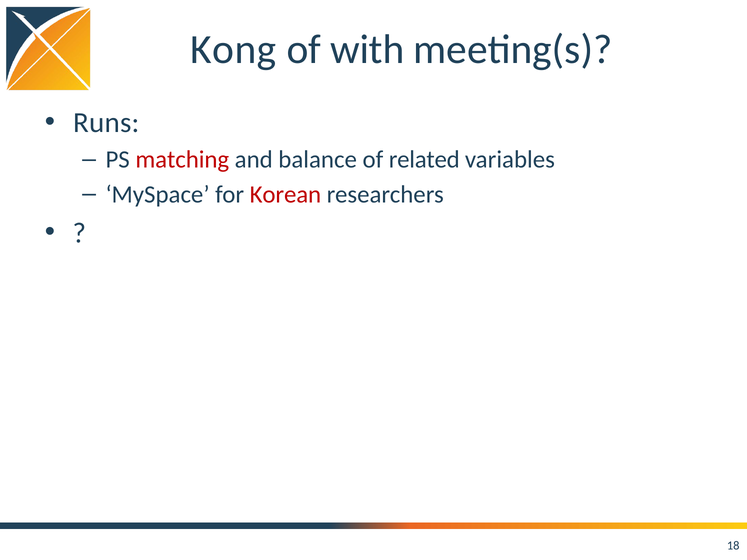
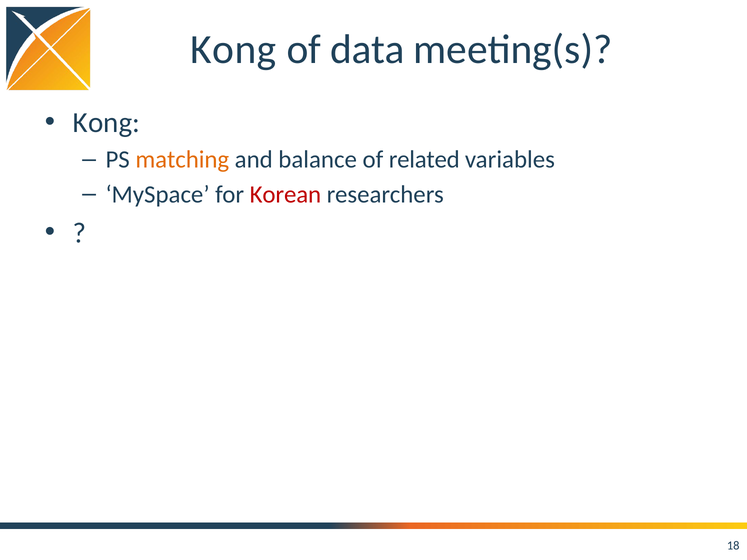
with: with -> data (367, 50)
Runs: Runs -> Kong (107, 123)
matching colour: red -> orange (182, 160)
